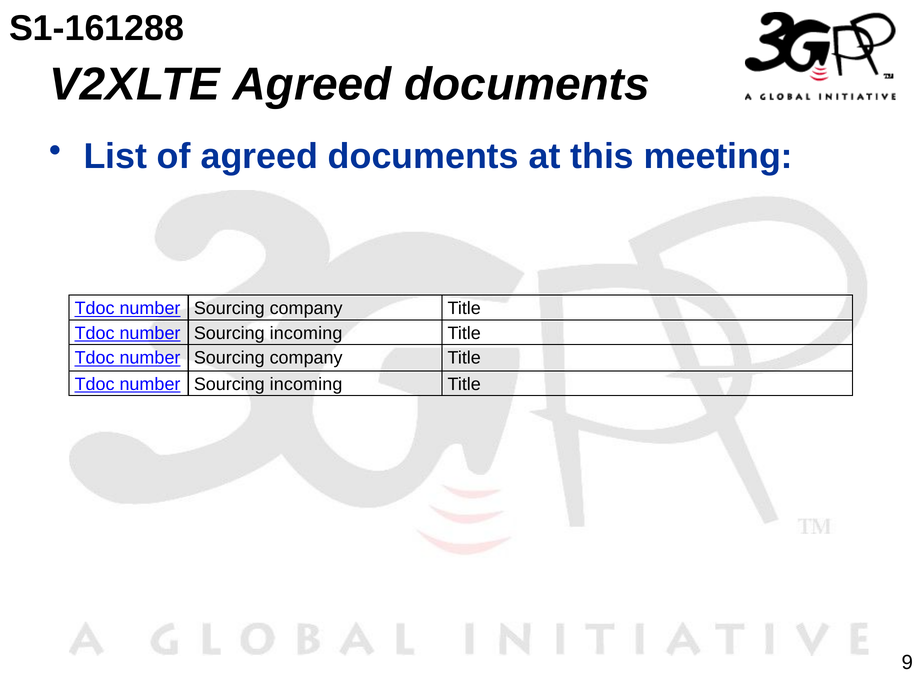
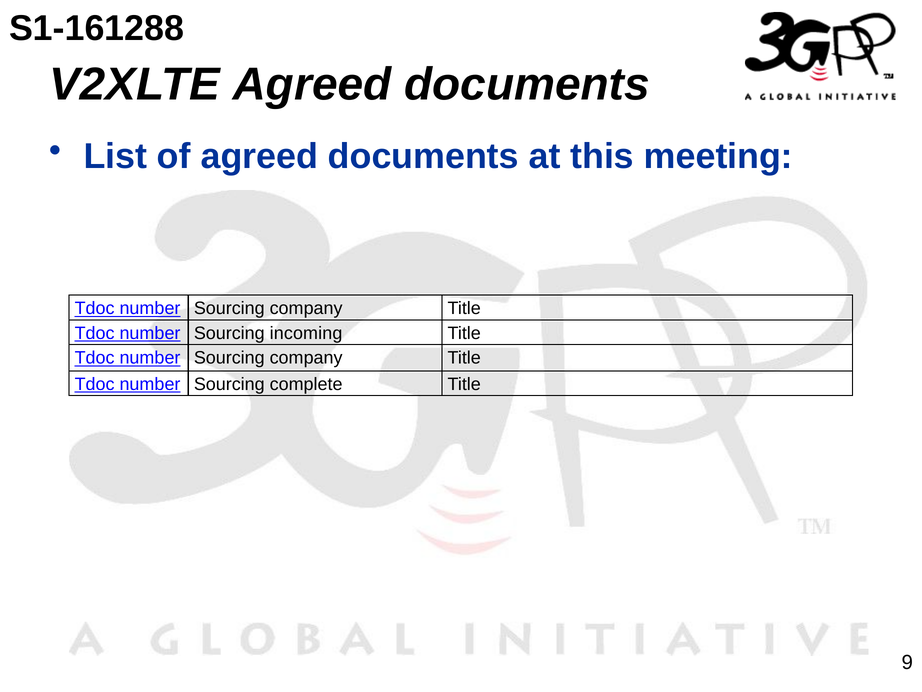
incoming: incoming -> complete (306, 384)
